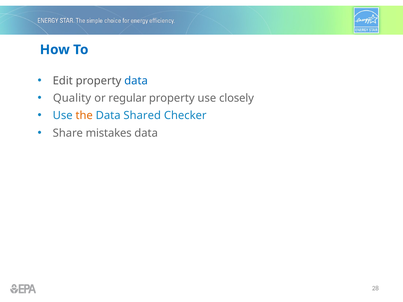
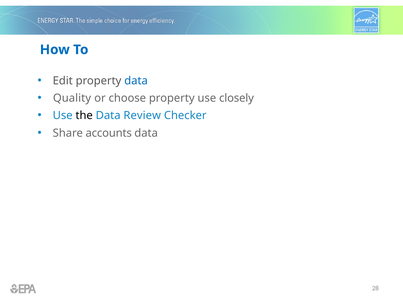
regular: regular -> choose (127, 98)
the colour: orange -> black (84, 116)
Shared: Shared -> Review (142, 116)
mistakes: mistakes -> accounts (109, 133)
